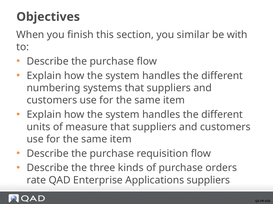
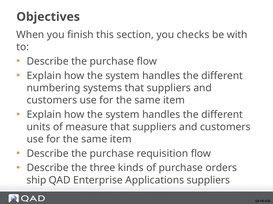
similar: similar -> checks (193, 35)
rate: rate -> ship (36, 181)
